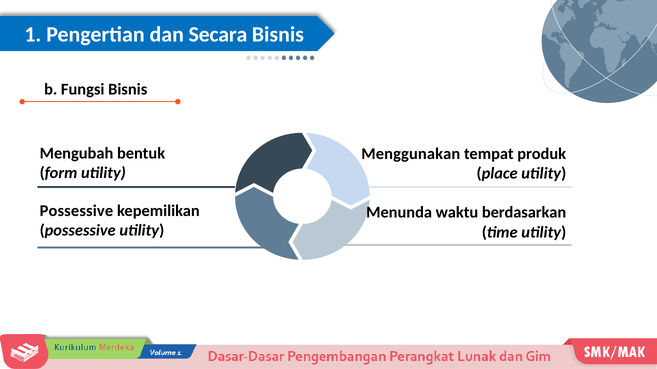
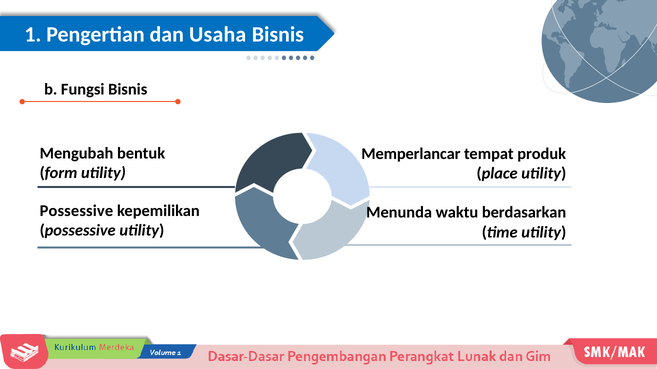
Secara: Secara -> Usaha (218, 35)
Menggunakan: Menggunakan -> Memperlancar (411, 154)
